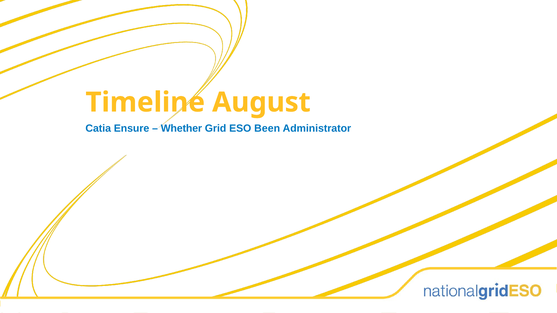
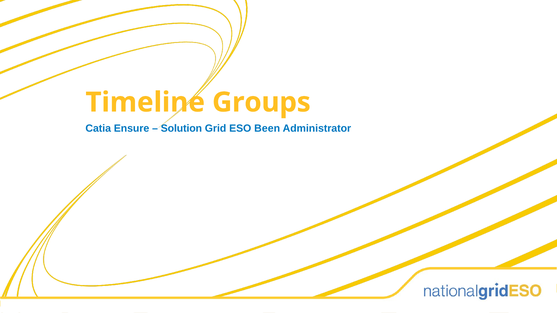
August: August -> Groups (261, 102)
Whether: Whether -> Solution (181, 128)
